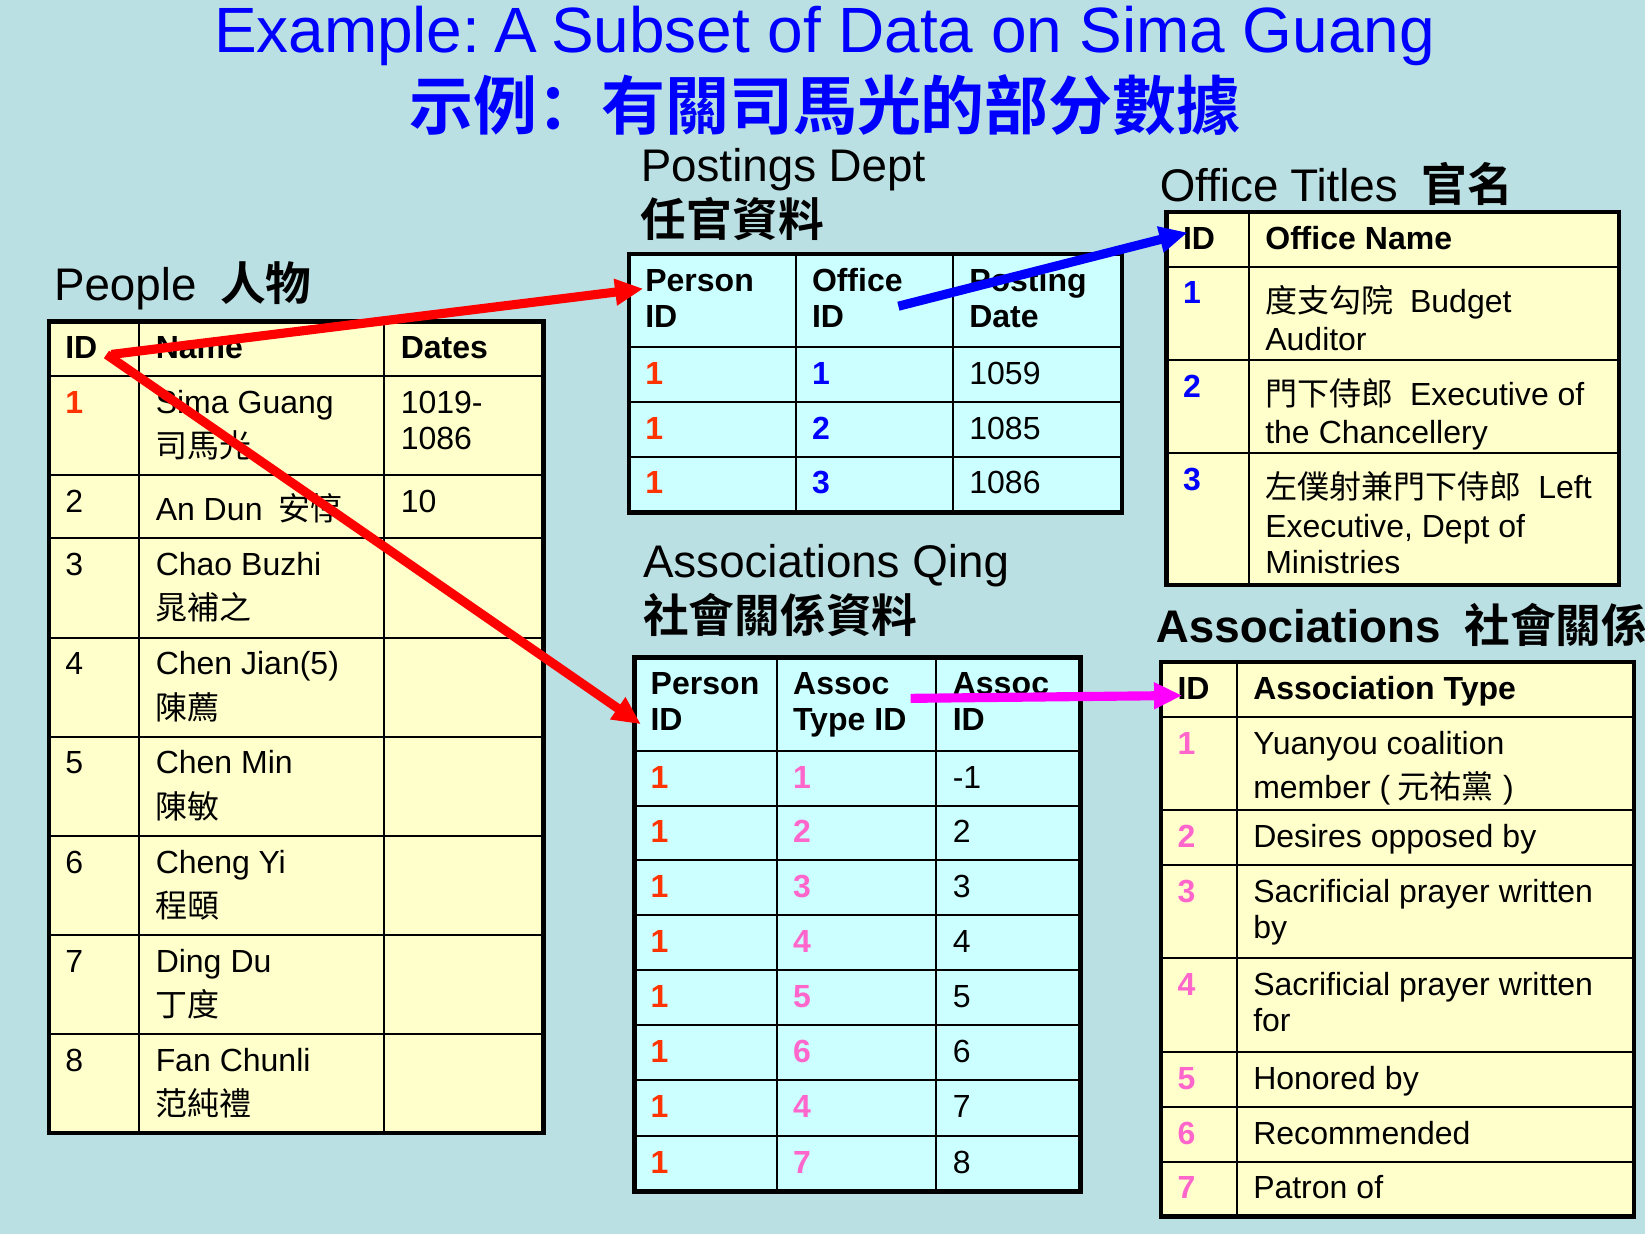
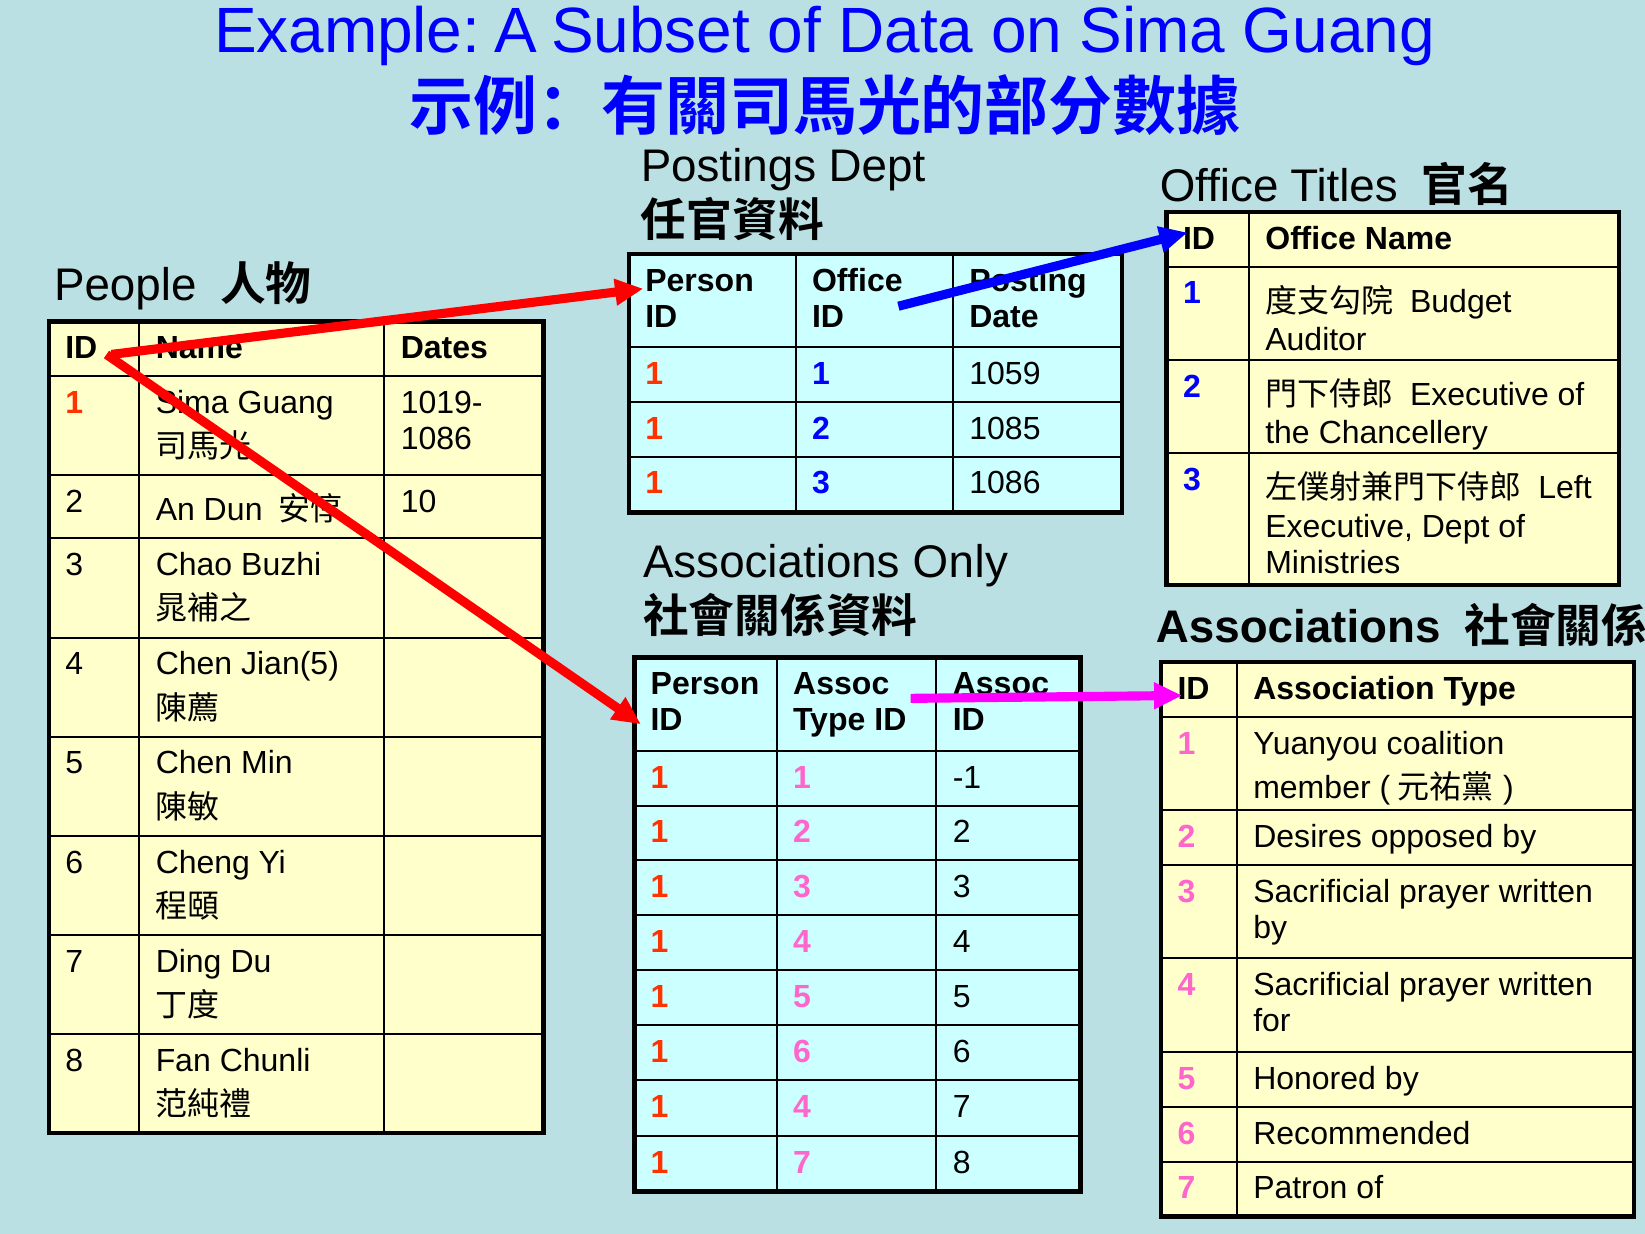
Qing: Qing -> Only (960, 562)
